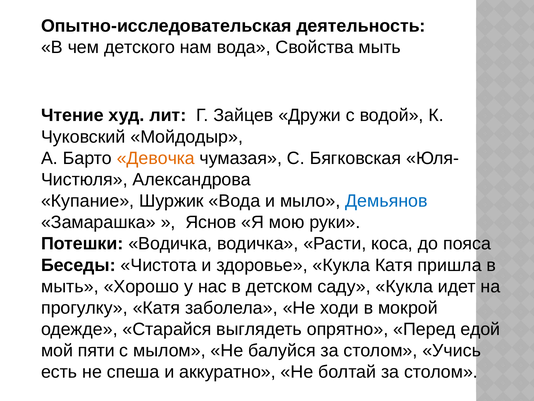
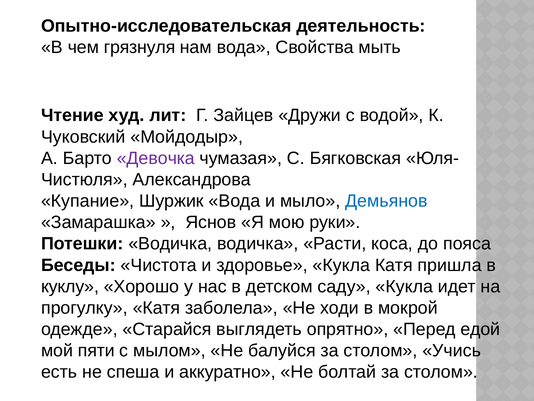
детского: детского -> грязнуля (140, 47)
Девочка colour: orange -> purple (156, 158)
мыть: мыть -> куклу (70, 286)
